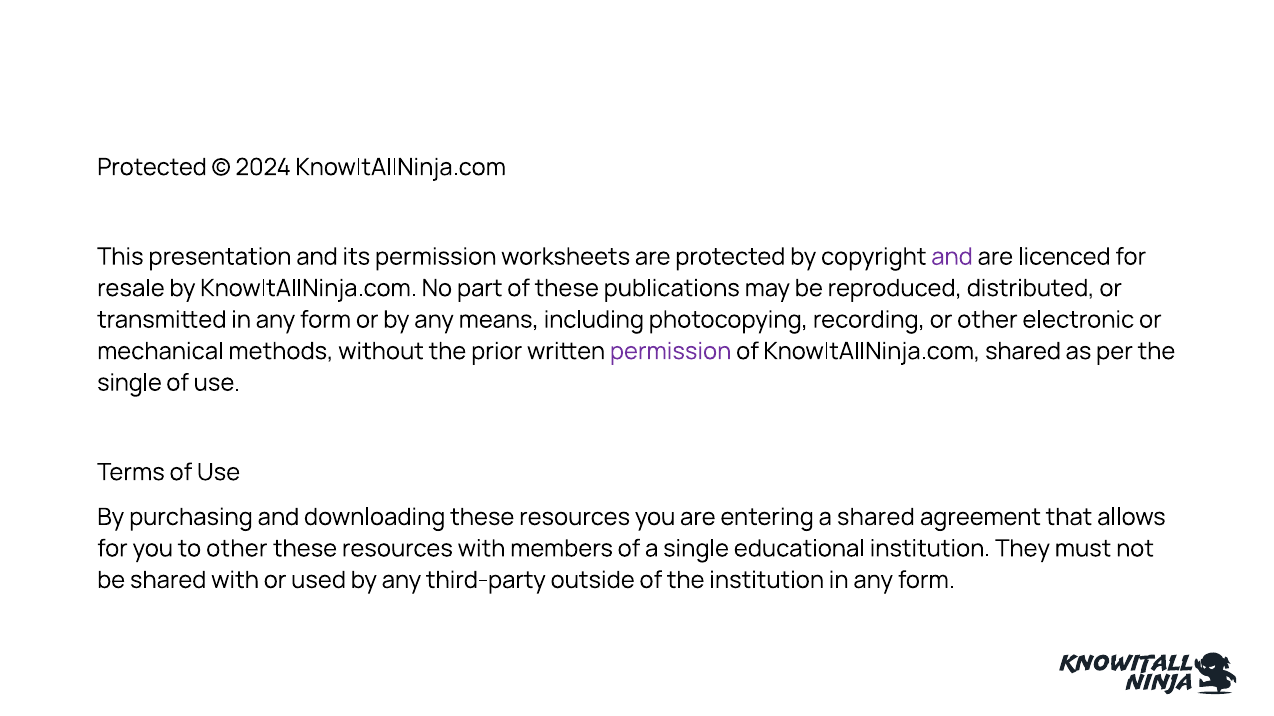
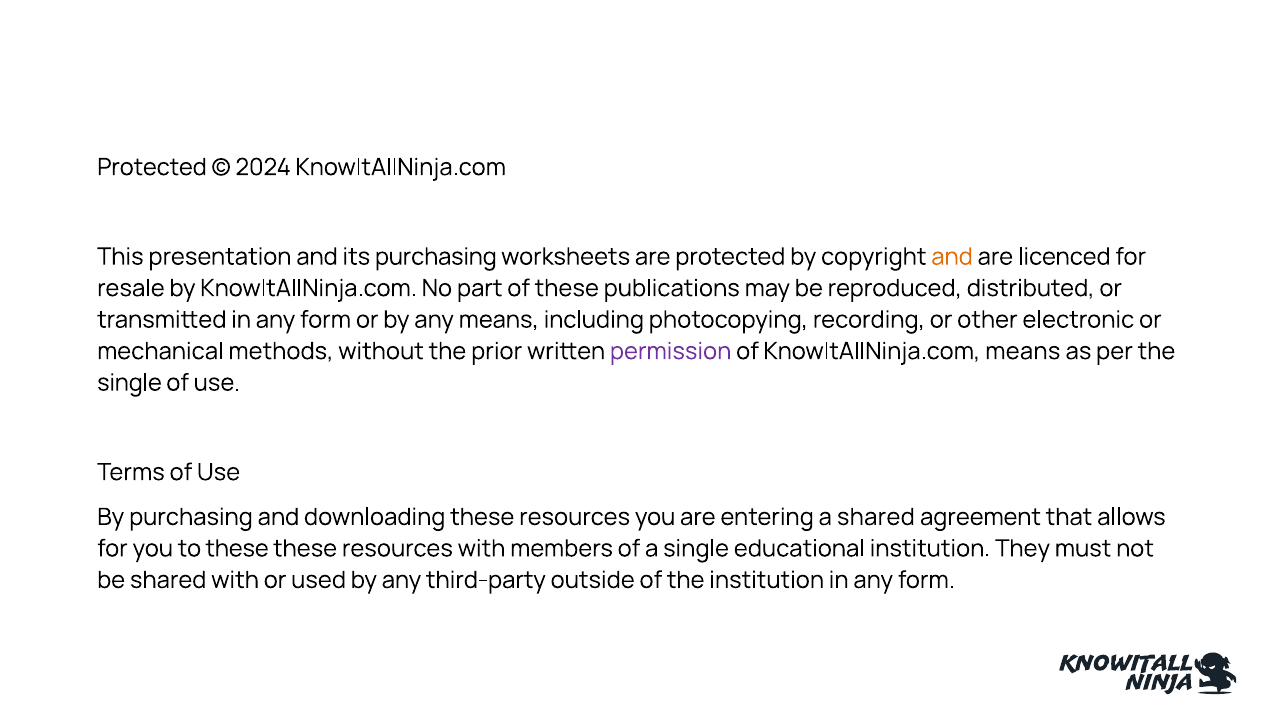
its permission: permission -> purchasing (436, 257)
and colour: purple -> orange (952, 257)
KnowItAllNinja.com shared: shared -> means (1023, 352)
to other: other -> these (237, 549)
